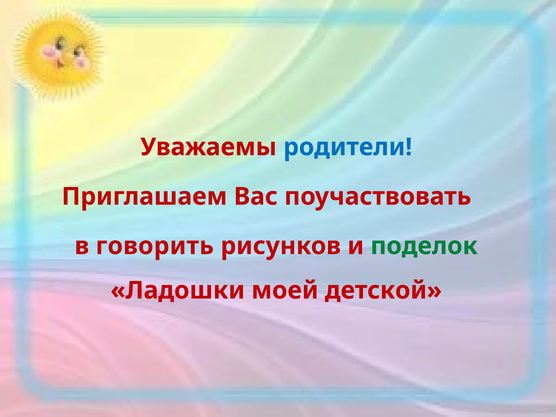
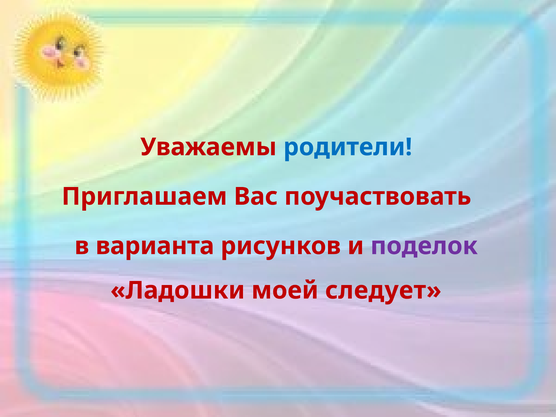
говорить: говорить -> варианта (155, 246)
поделок colour: green -> purple (424, 246)
детской: детской -> следует (383, 290)
